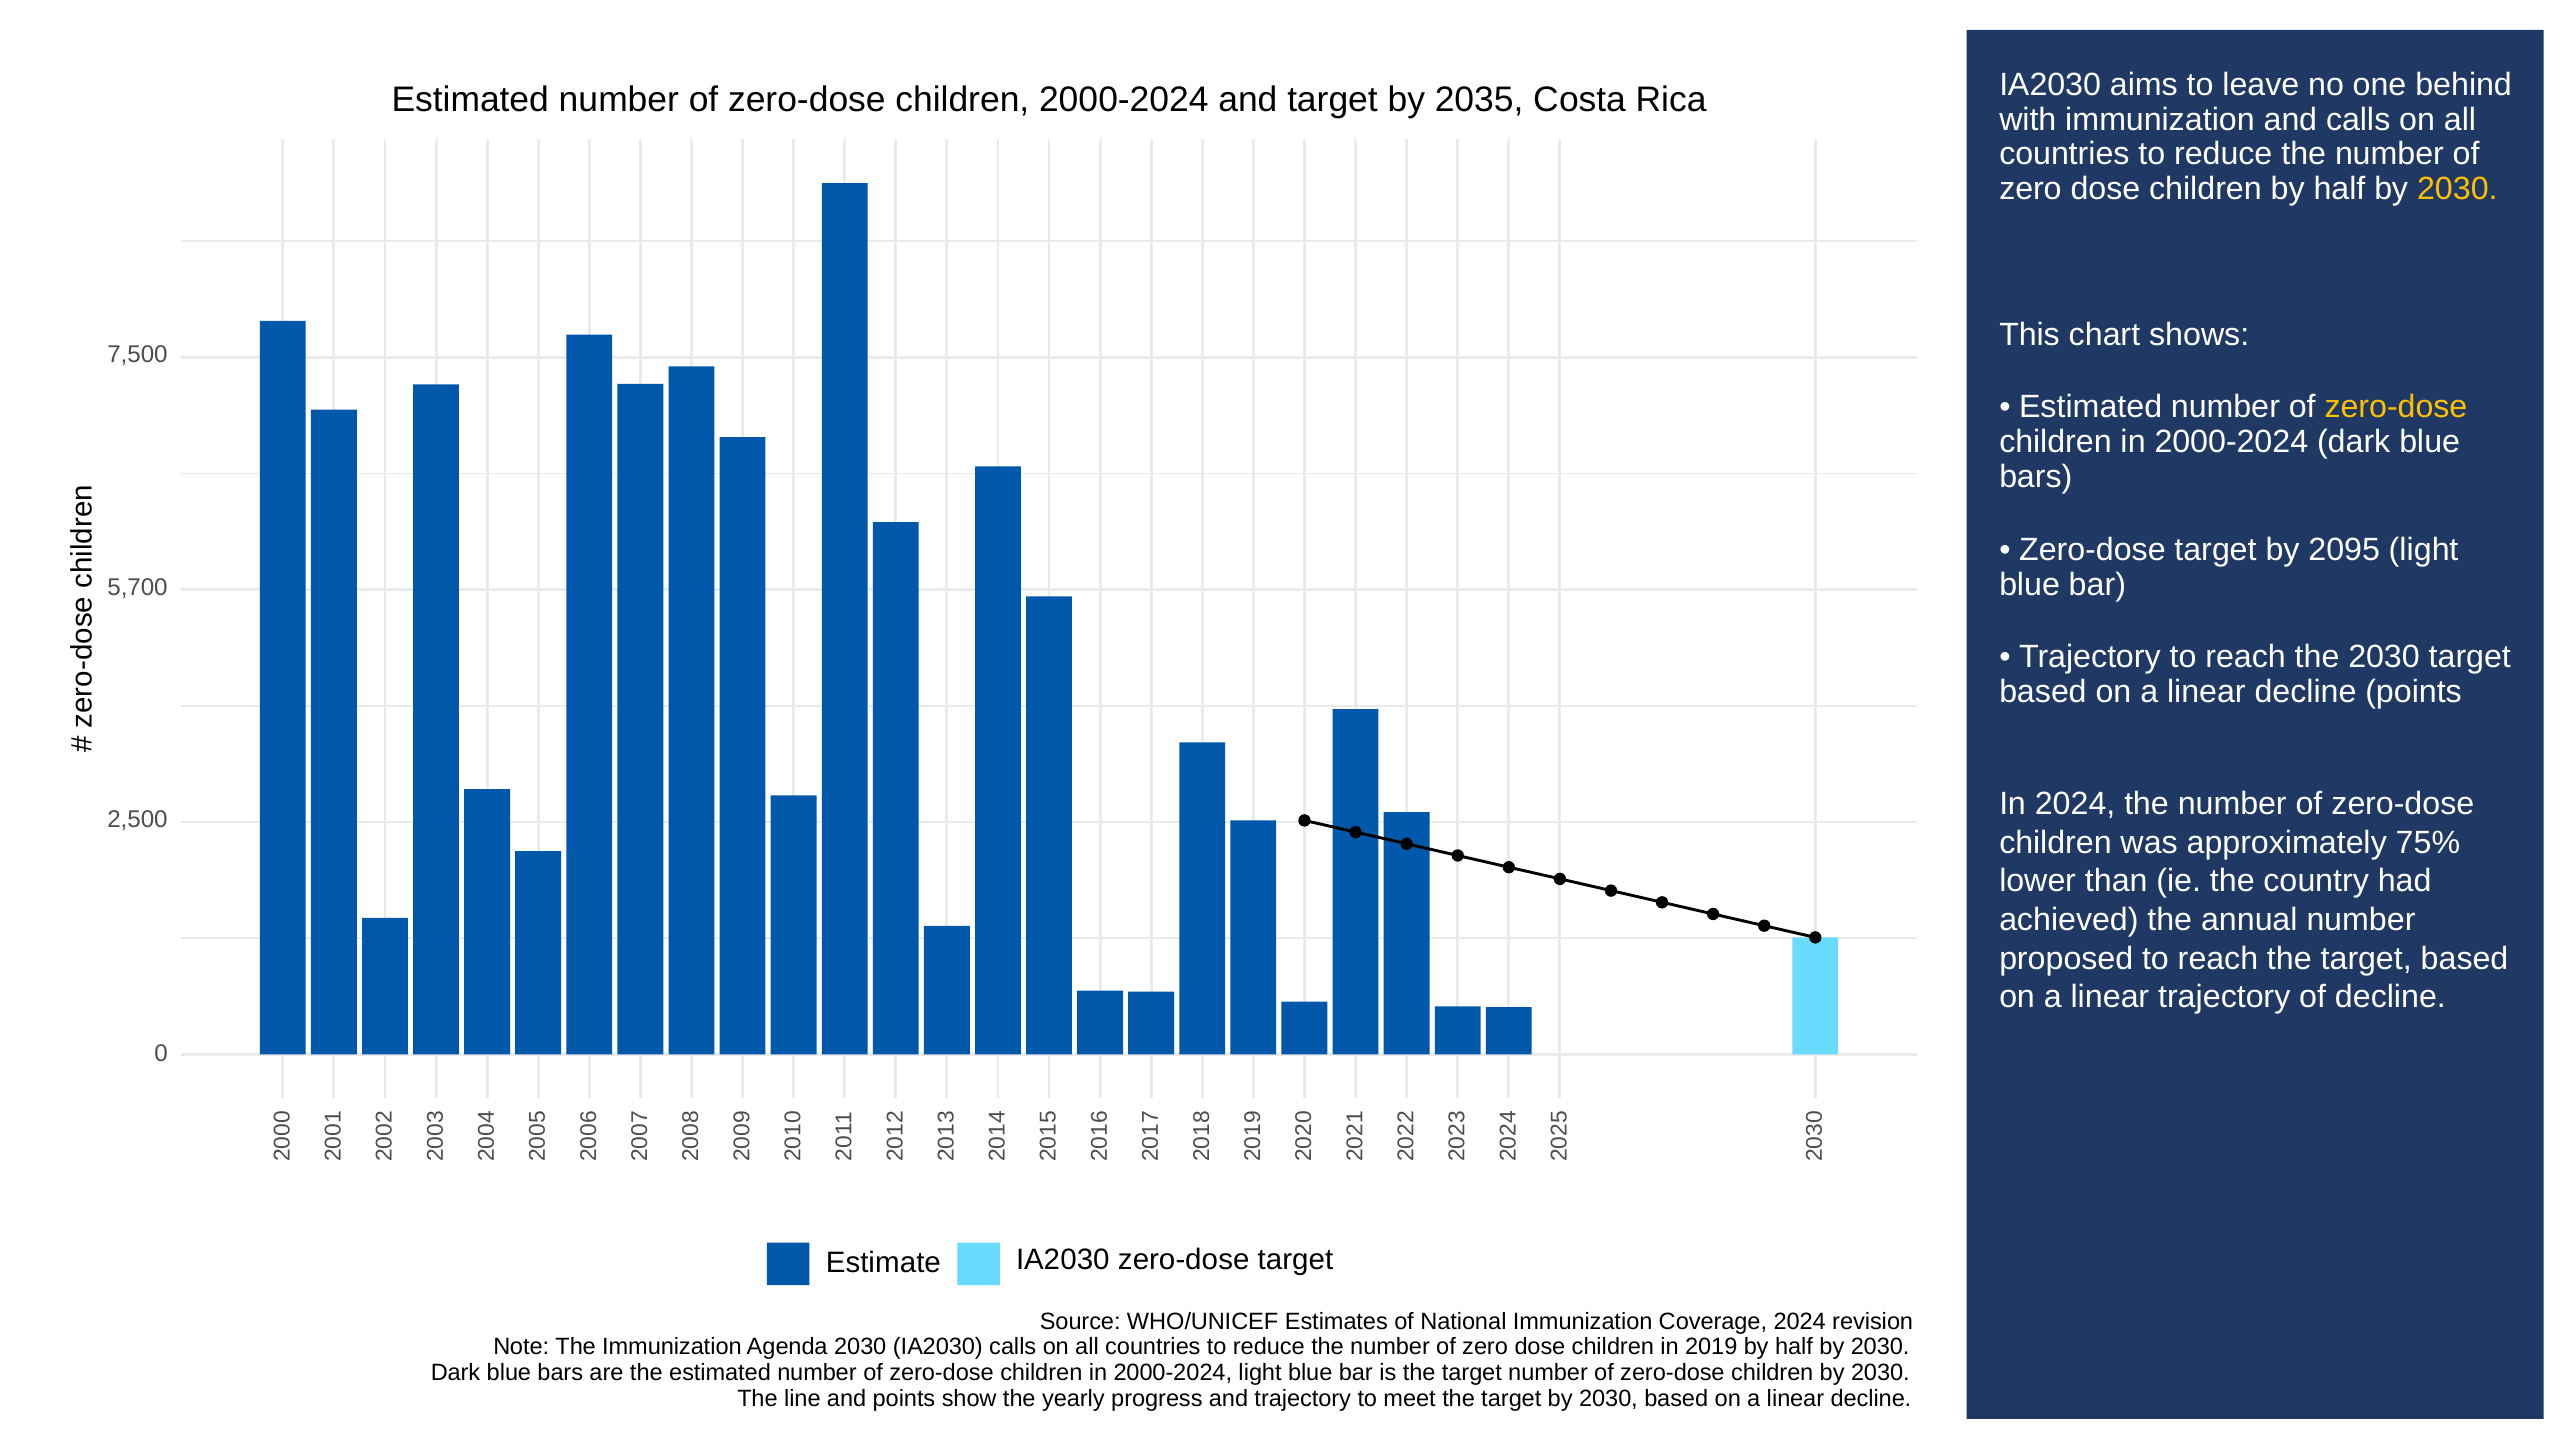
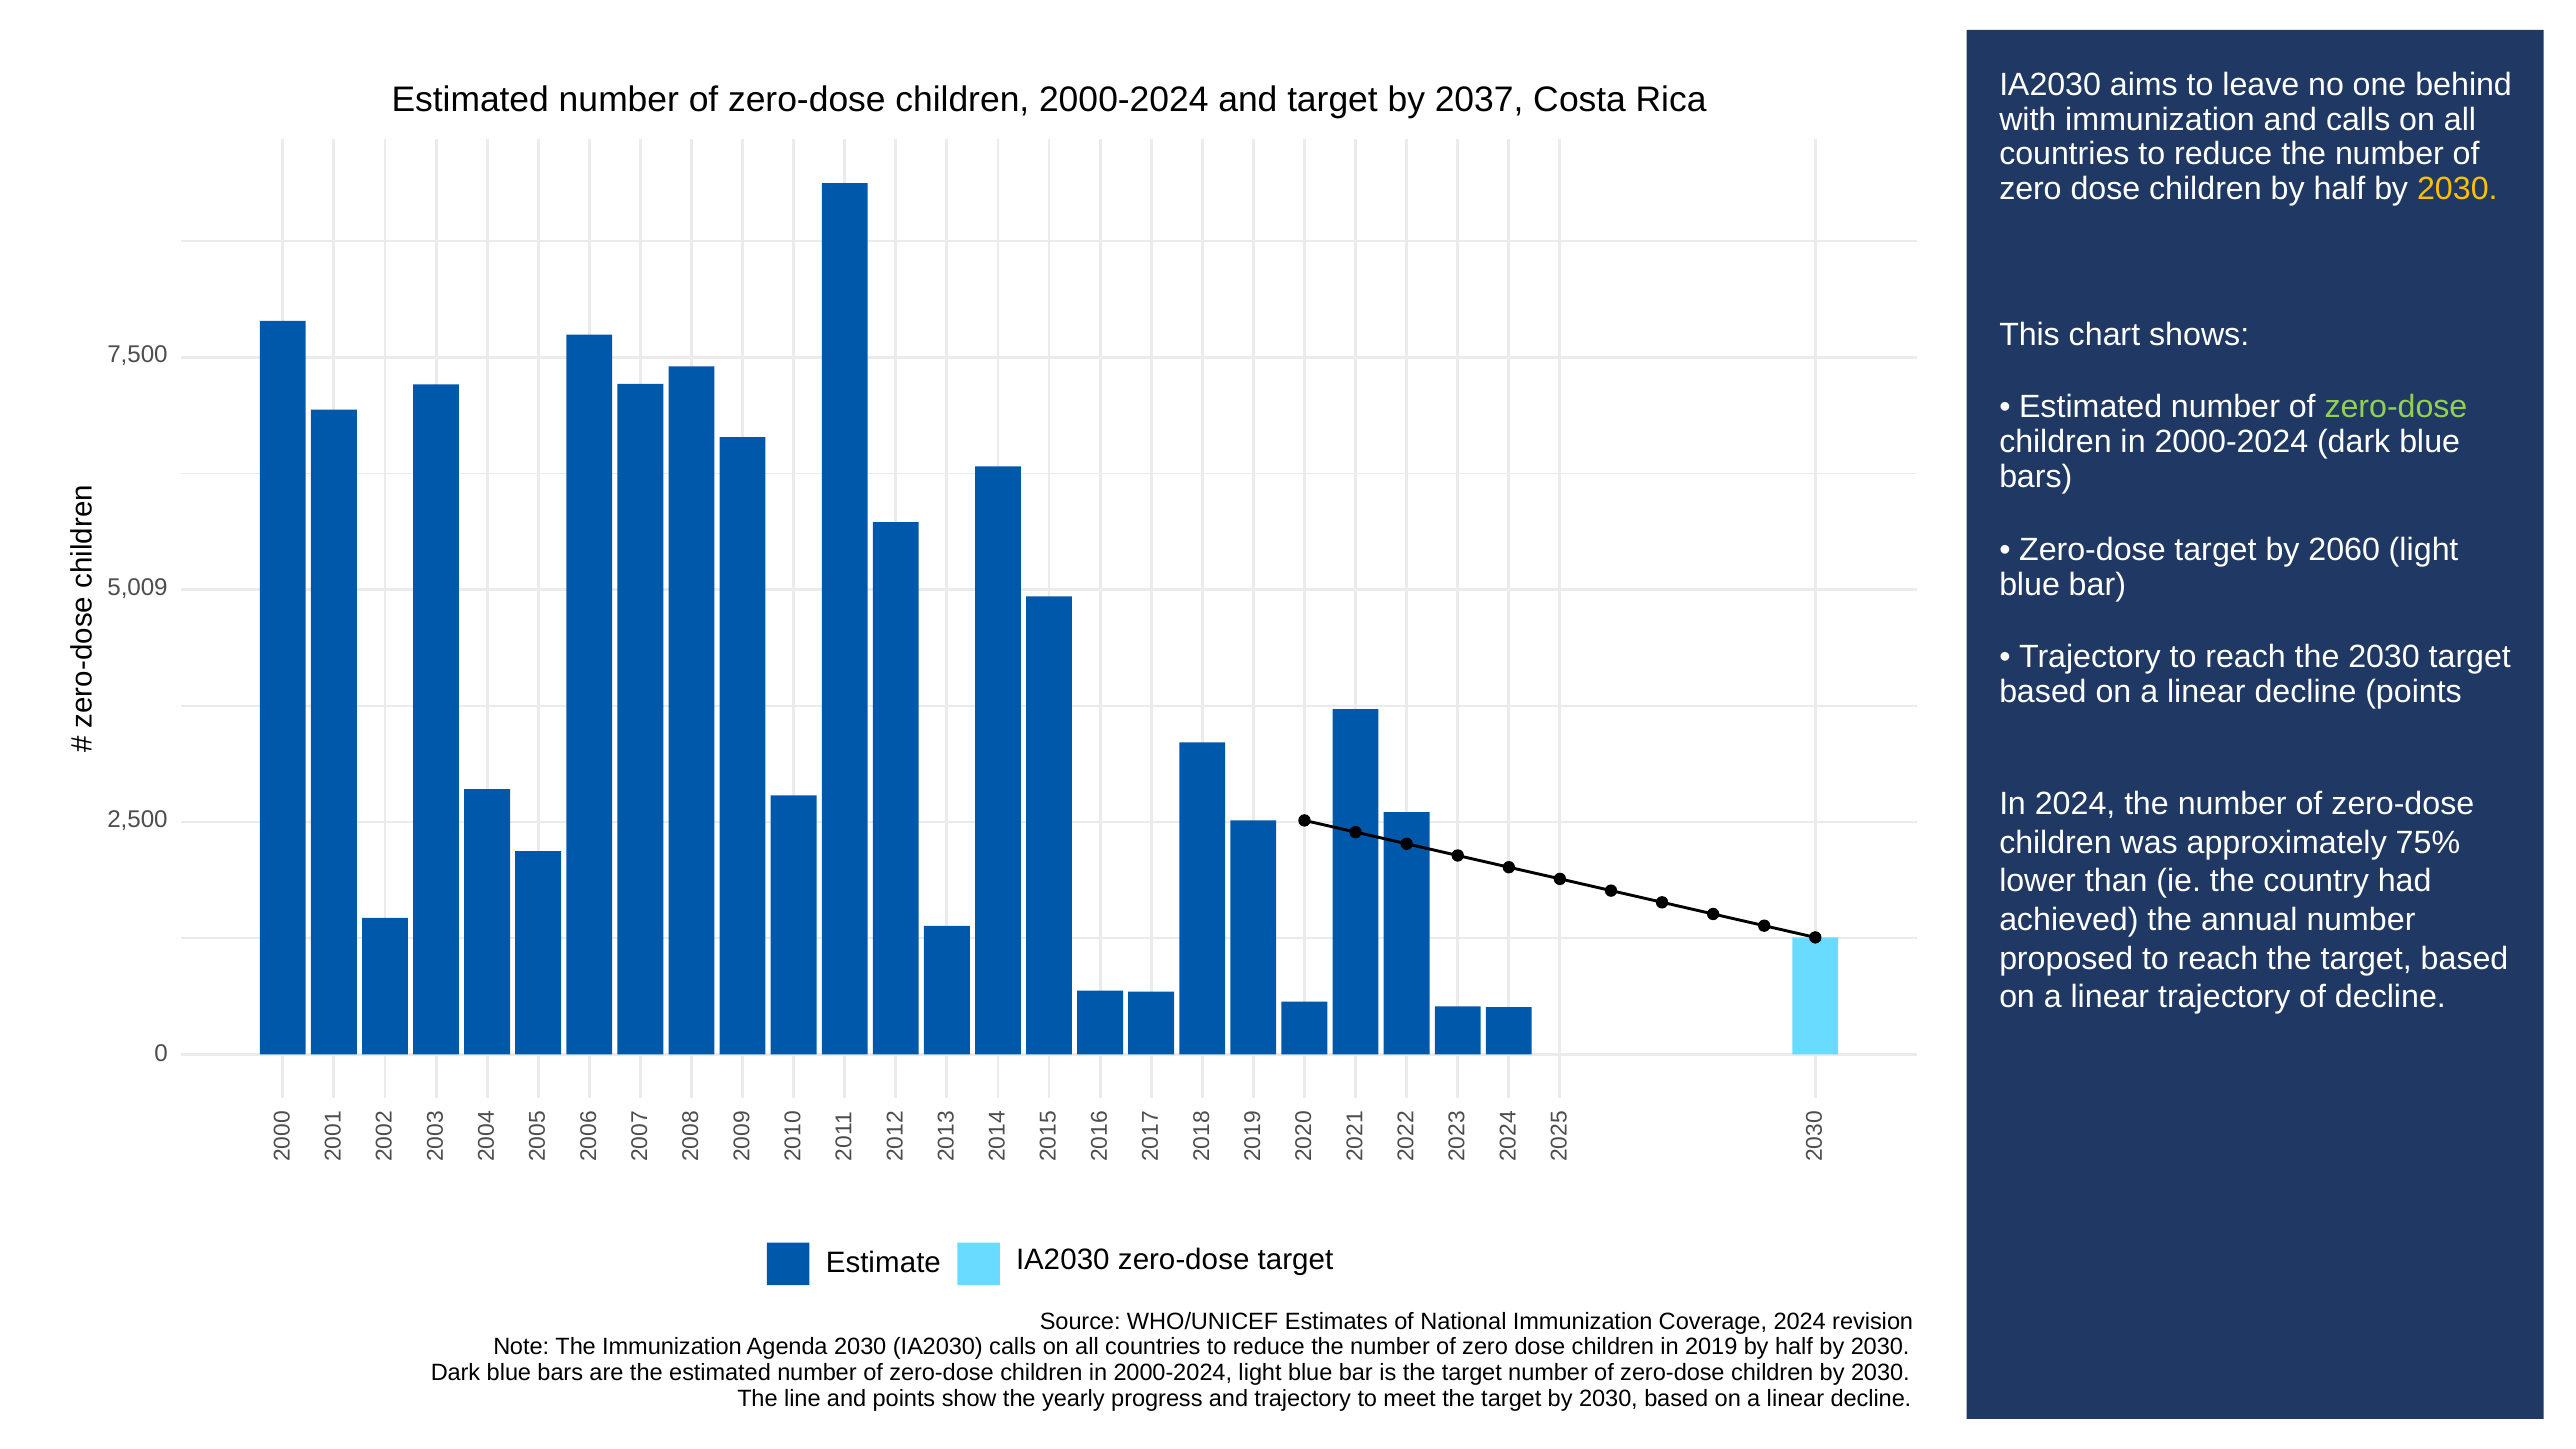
2035: 2035 -> 2037 (1479, 100)
zero-dose colour: yellow -> light green (2396, 407)
2095: 2095 -> 2060 (2344, 550)
5,700: 5,700 -> 5,009 (138, 587)
